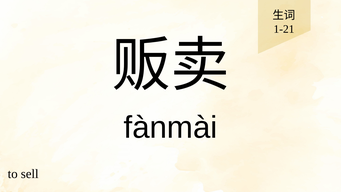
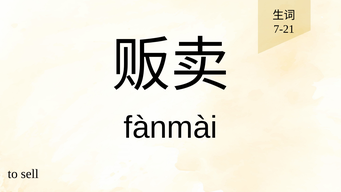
1-21: 1-21 -> 7-21 (284, 29)
